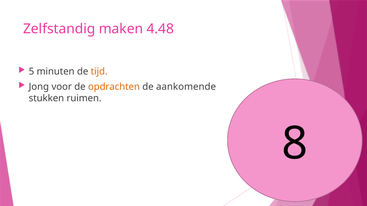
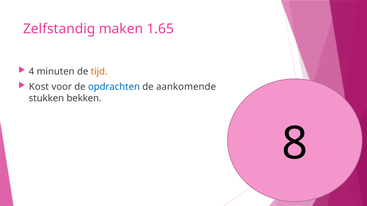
4.48: 4.48 -> 1.65 (160, 29)
5: 5 -> 4 (31, 72)
Jong: Jong -> Kost (39, 87)
opdrachten colour: orange -> blue (114, 87)
ruimen: ruimen -> bekken (84, 98)
